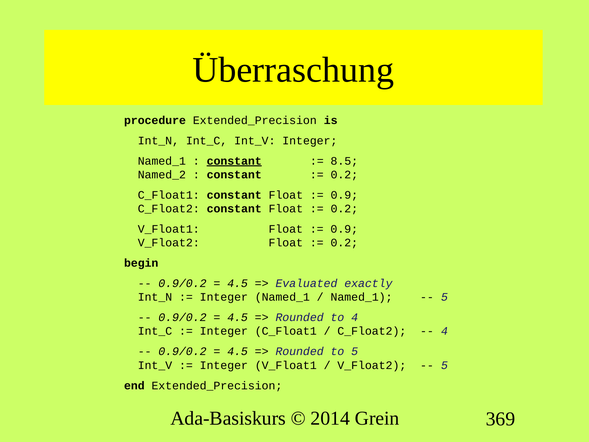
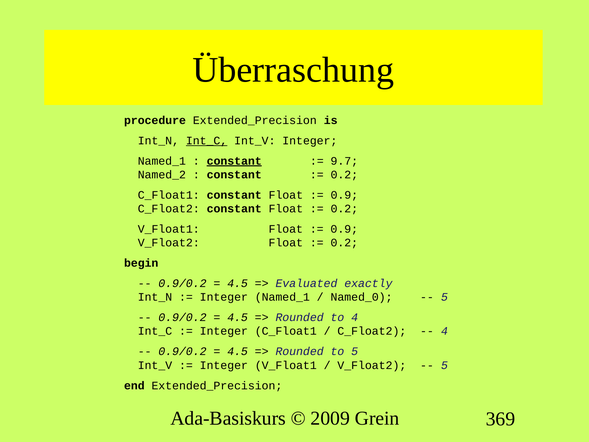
Int_C underline: none -> present (207, 141)
8.5: 8.5 -> 9.7 (344, 161)
Named_1: Named_1 -> Named_0 (362, 297)
2014: 2014 -> 2009 (330, 418)
